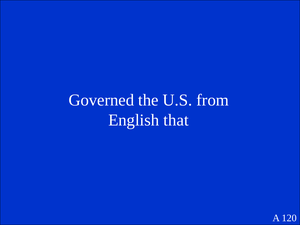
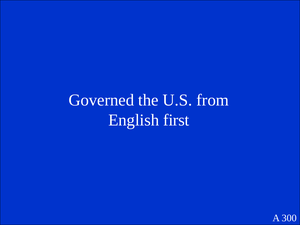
that: that -> first (176, 120)
120: 120 -> 300 (289, 218)
